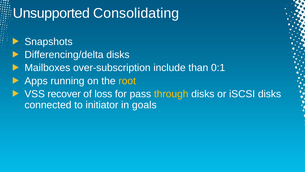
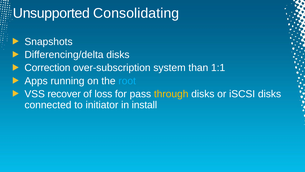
Mailboxes: Mailboxes -> Correction (47, 68)
include: include -> system (170, 68)
0:1: 0:1 -> 1:1 (218, 68)
root colour: yellow -> light blue (127, 81)
goals: goals -> install (144, 105)
